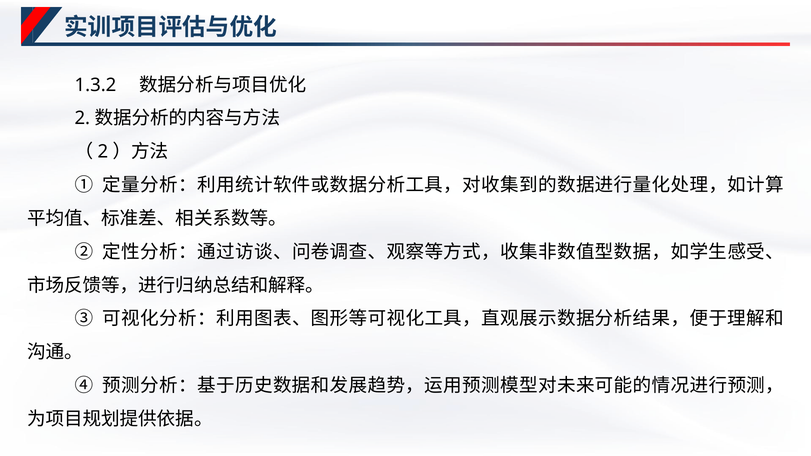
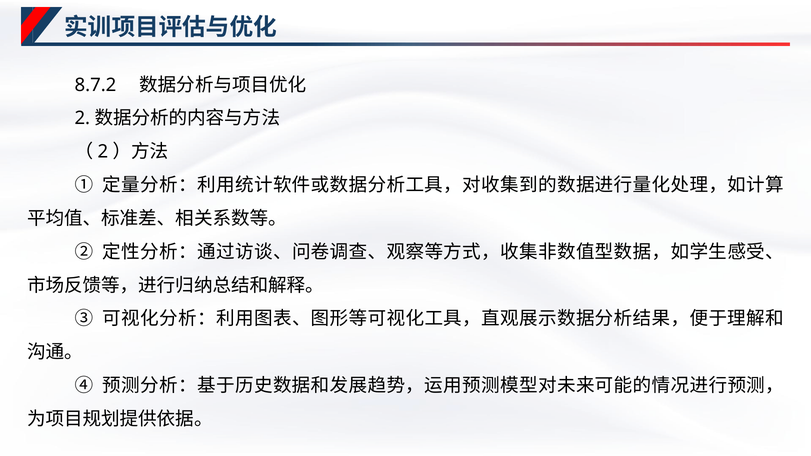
1.3.2: 1.3.2 -> 8.7.2 (95, 85)
